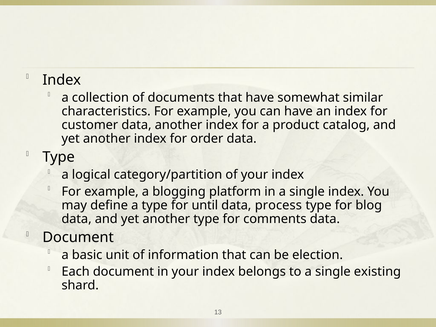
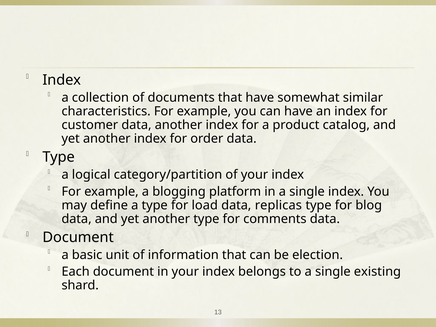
until: until -> load (205, 205)
process: process -> replicas (278, 205)
